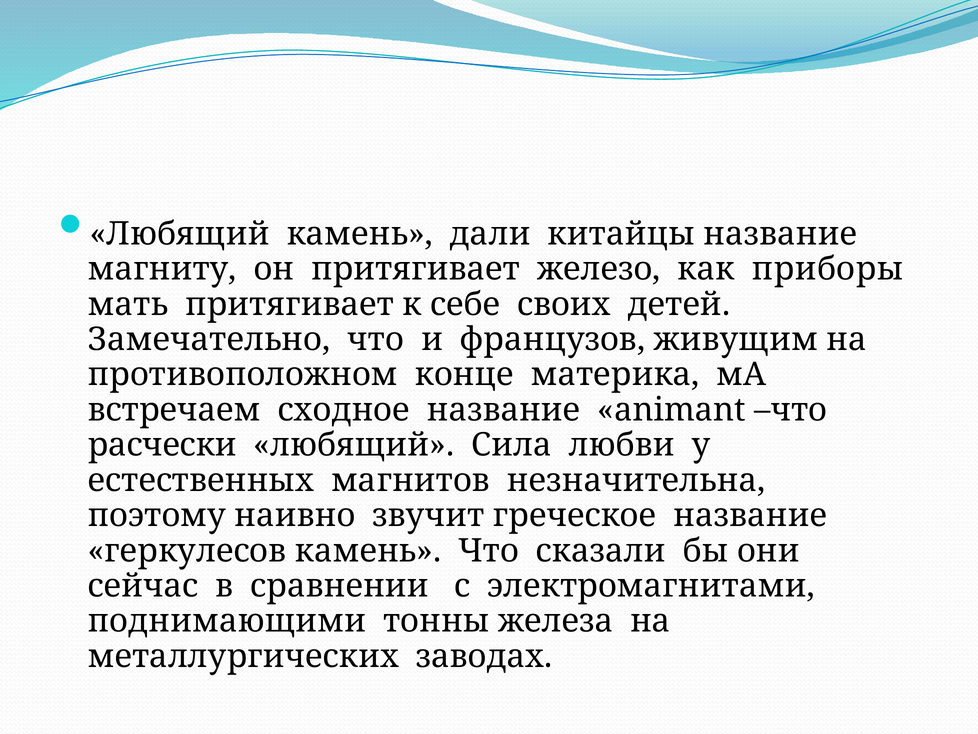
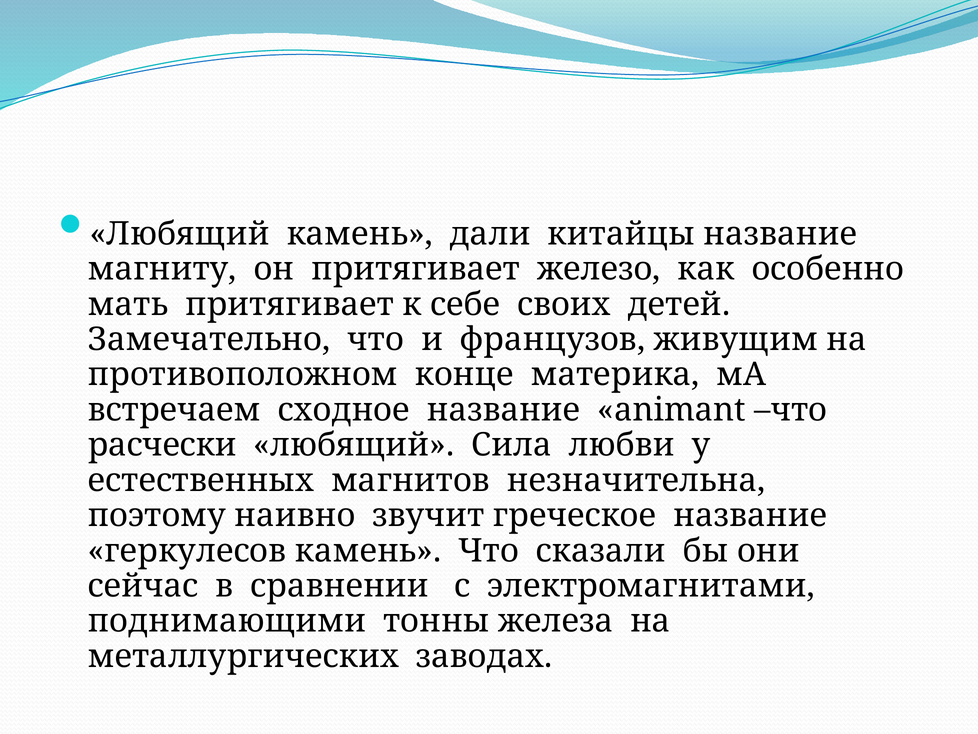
приборы: приборы -> особенно (828, 269)
